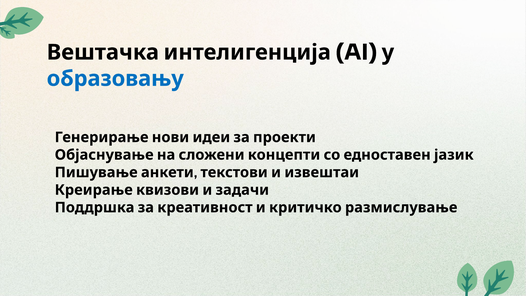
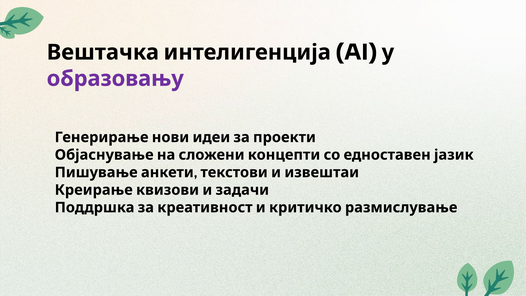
образовању colour: blue -> purple (115, 79)
